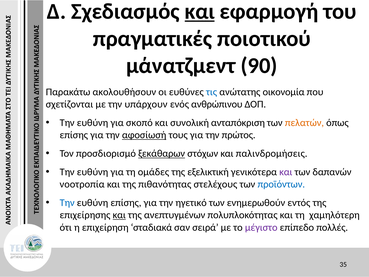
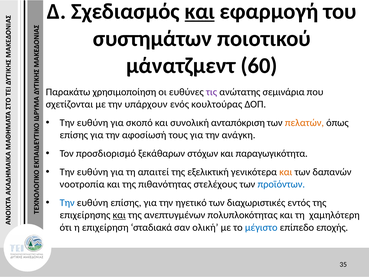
πραγματικές: πραγματικές -> συστημάτων (152, 39)
90: 90 -> 60 (259, 66)
ακολουθήσουν: ακολουθήσουν -> χρησιμοποίηση (124, 92)
τις colour: blue -> purple (212, 92)
οικονομία: οικονομία -> σεμινάρια (284, 92)
ανθρώπινου: ανθρώπινου -> κουλτούρας (217, 104)
αφοσίωσή underline: present -> none (144, 135)
πρώτος: πρώτος -> ανάγκη (239, 135)
ξεκάθαρων underline: present -> none (162, 153)
παλινδρομήσεις: παλινδρομήσεις -> παραγωγικότητα (272, 153)
ομάδες: ομάδες -> απαιτεί (154, 172)
και colour: purple -> orange (286, 172)
ενημερωθούν: ενημερωθούν -> διαχωριστικές (256, 203)
σειρά: σειρά -> ολική (205, 227)
μέγιστο colour: purple -> blue (261, 227)
πολλές: πολλές -> εποχής (332, 227)
